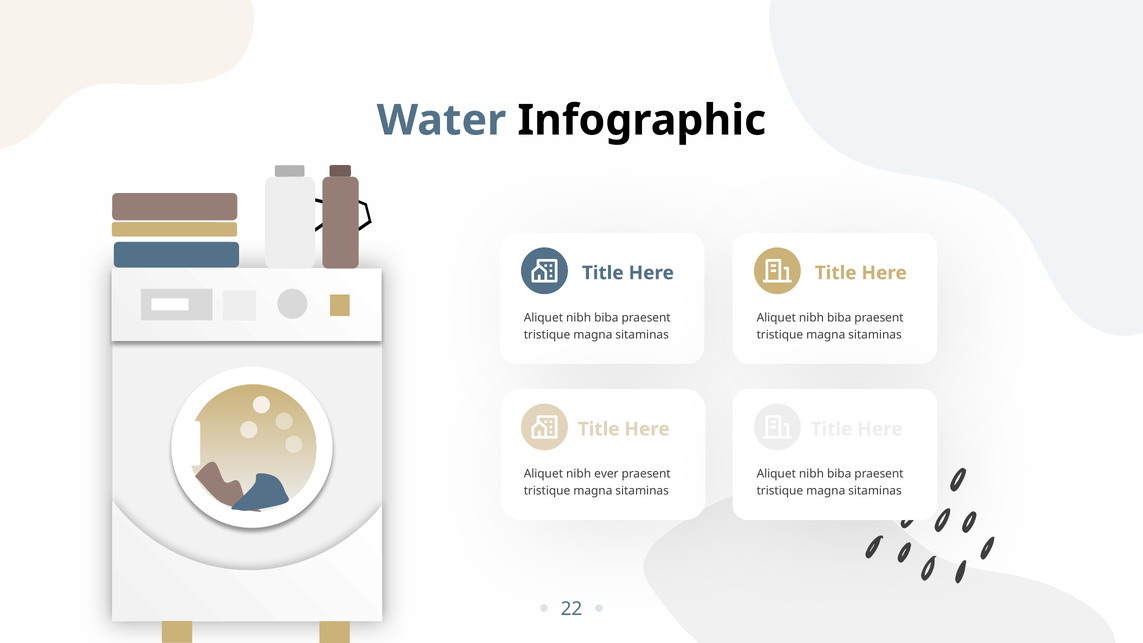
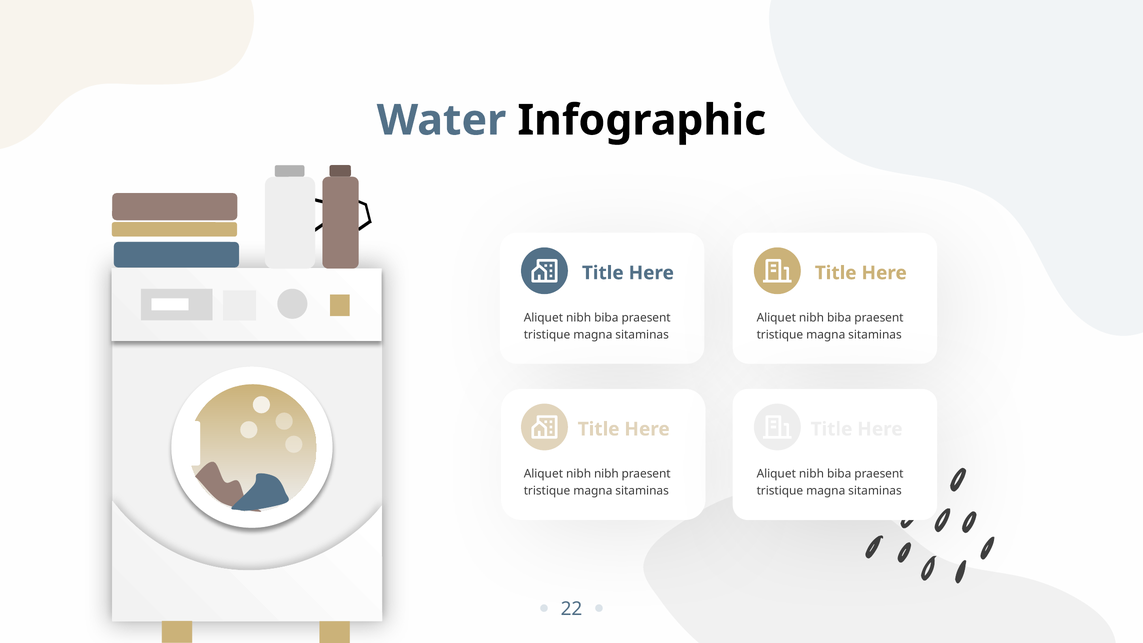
nibh ever: ever -> nibh (606, 474)
